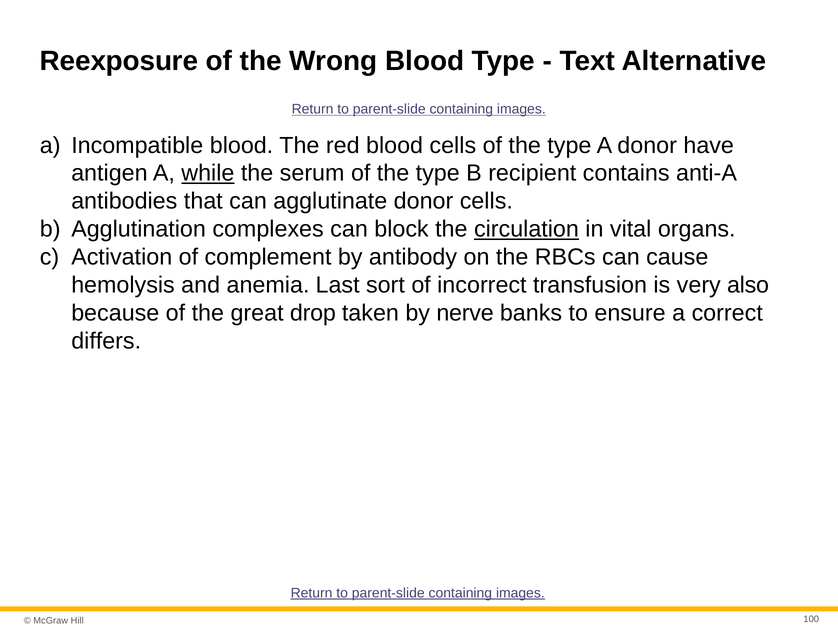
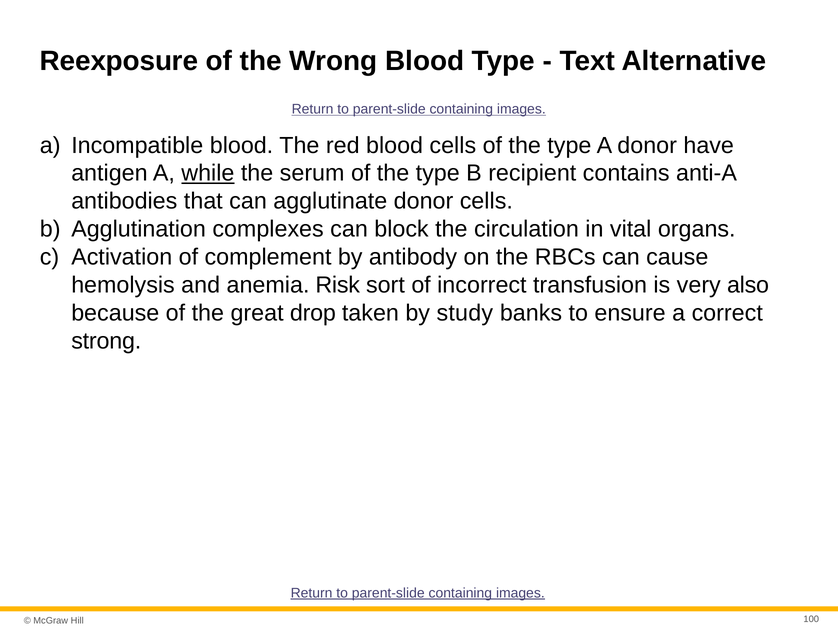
circulation underline: present -> none (526, 229)
Last: Last -> Risk (338, 285)
nerve: nerve -> study (465, 313)
differs: differs -> strong (106, 341)
